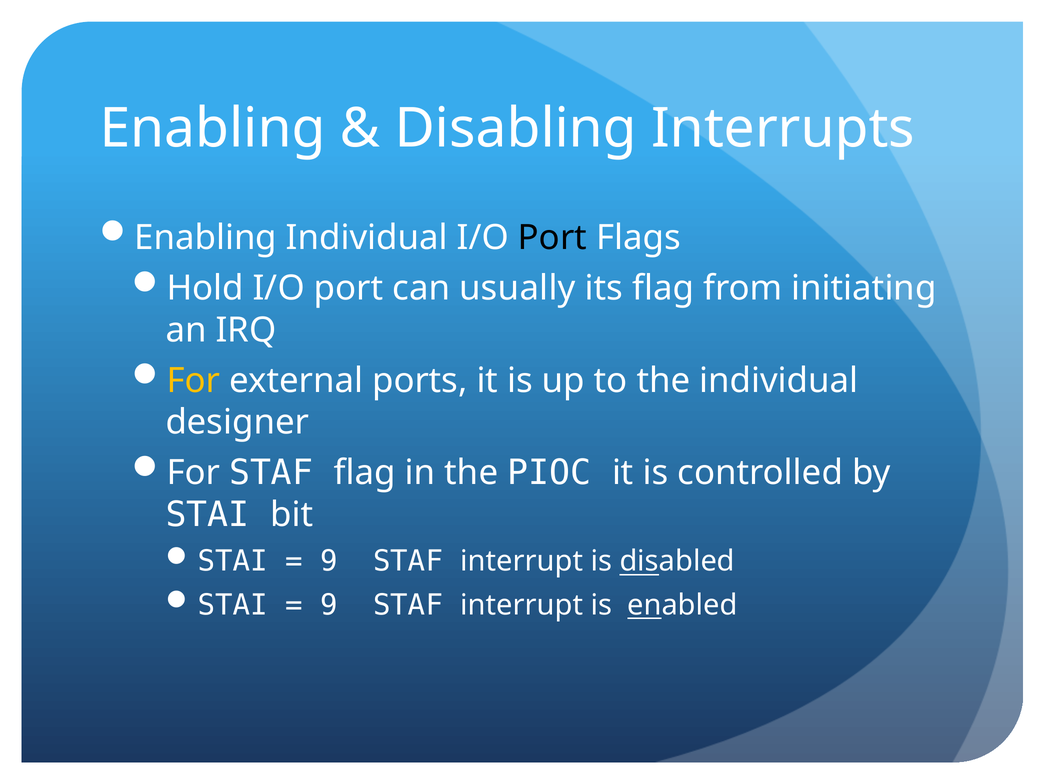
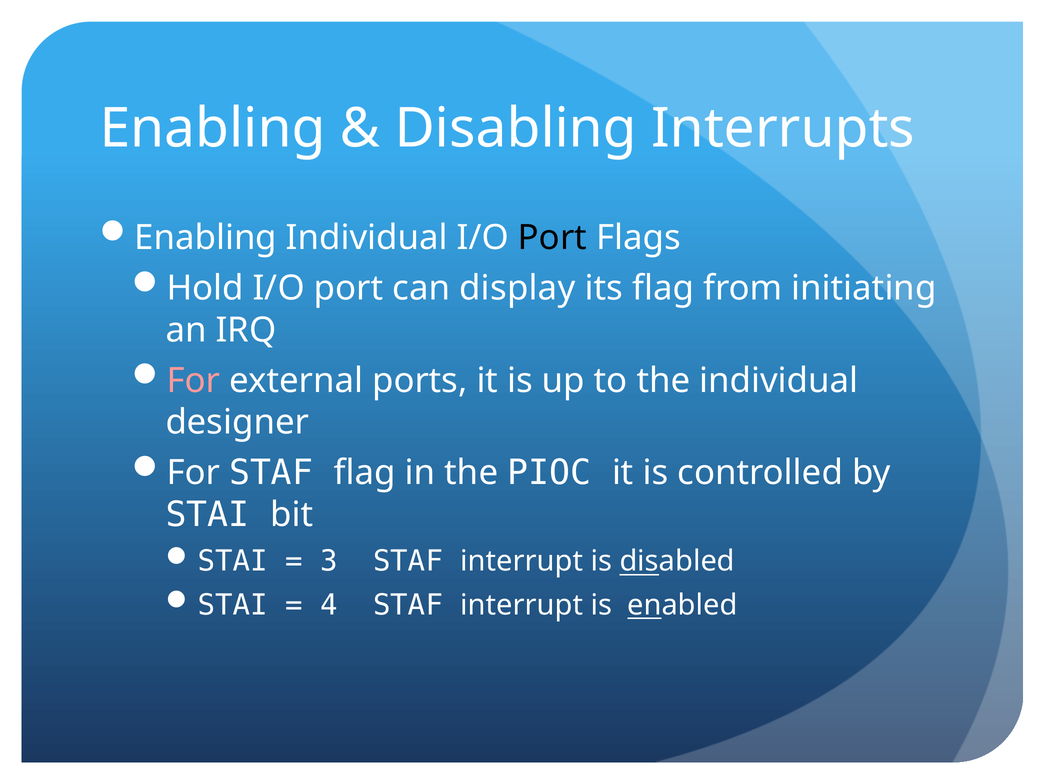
usually: usually -> display (517, 288)
For colour: yellow -> pink (193, 380)
9: 9 -> 3 (329, 561)
9: 9 -> 4 (329, 605)
